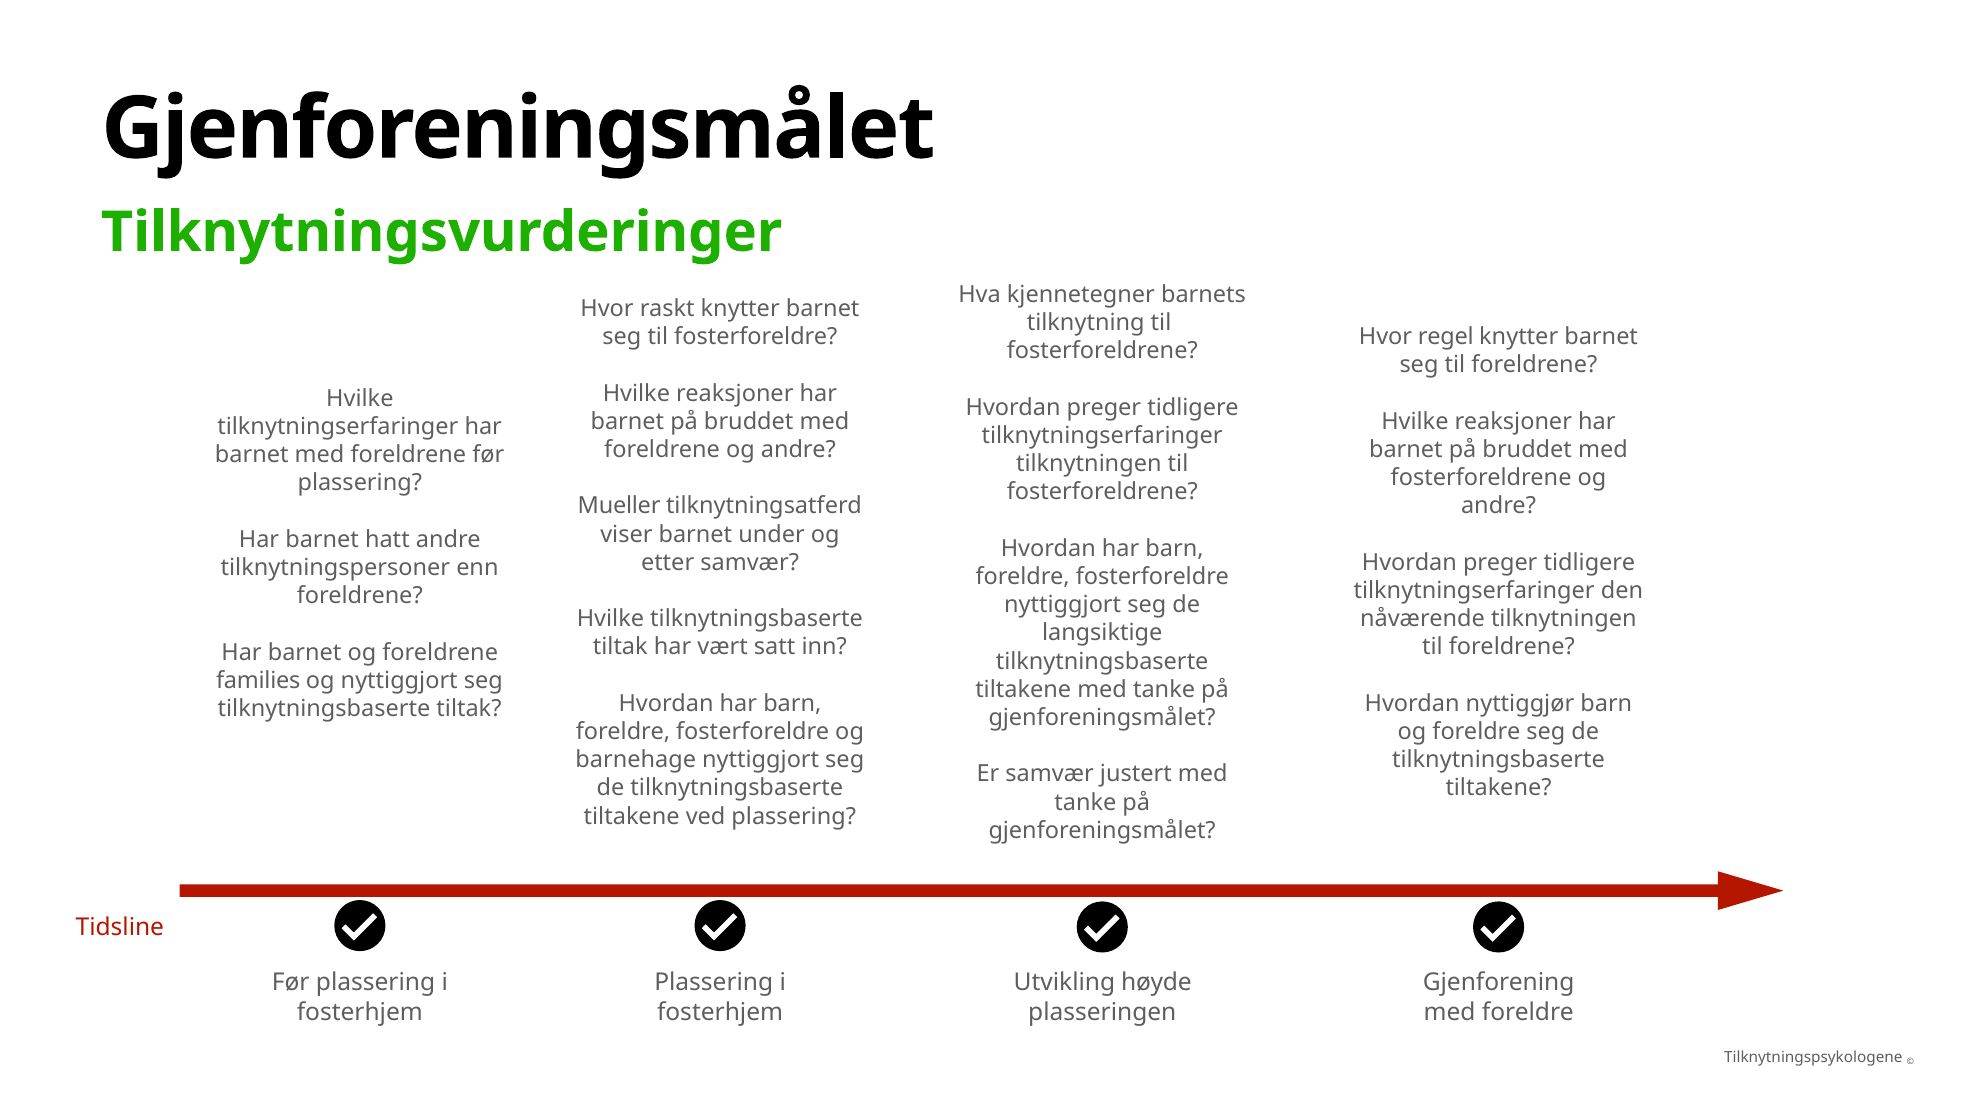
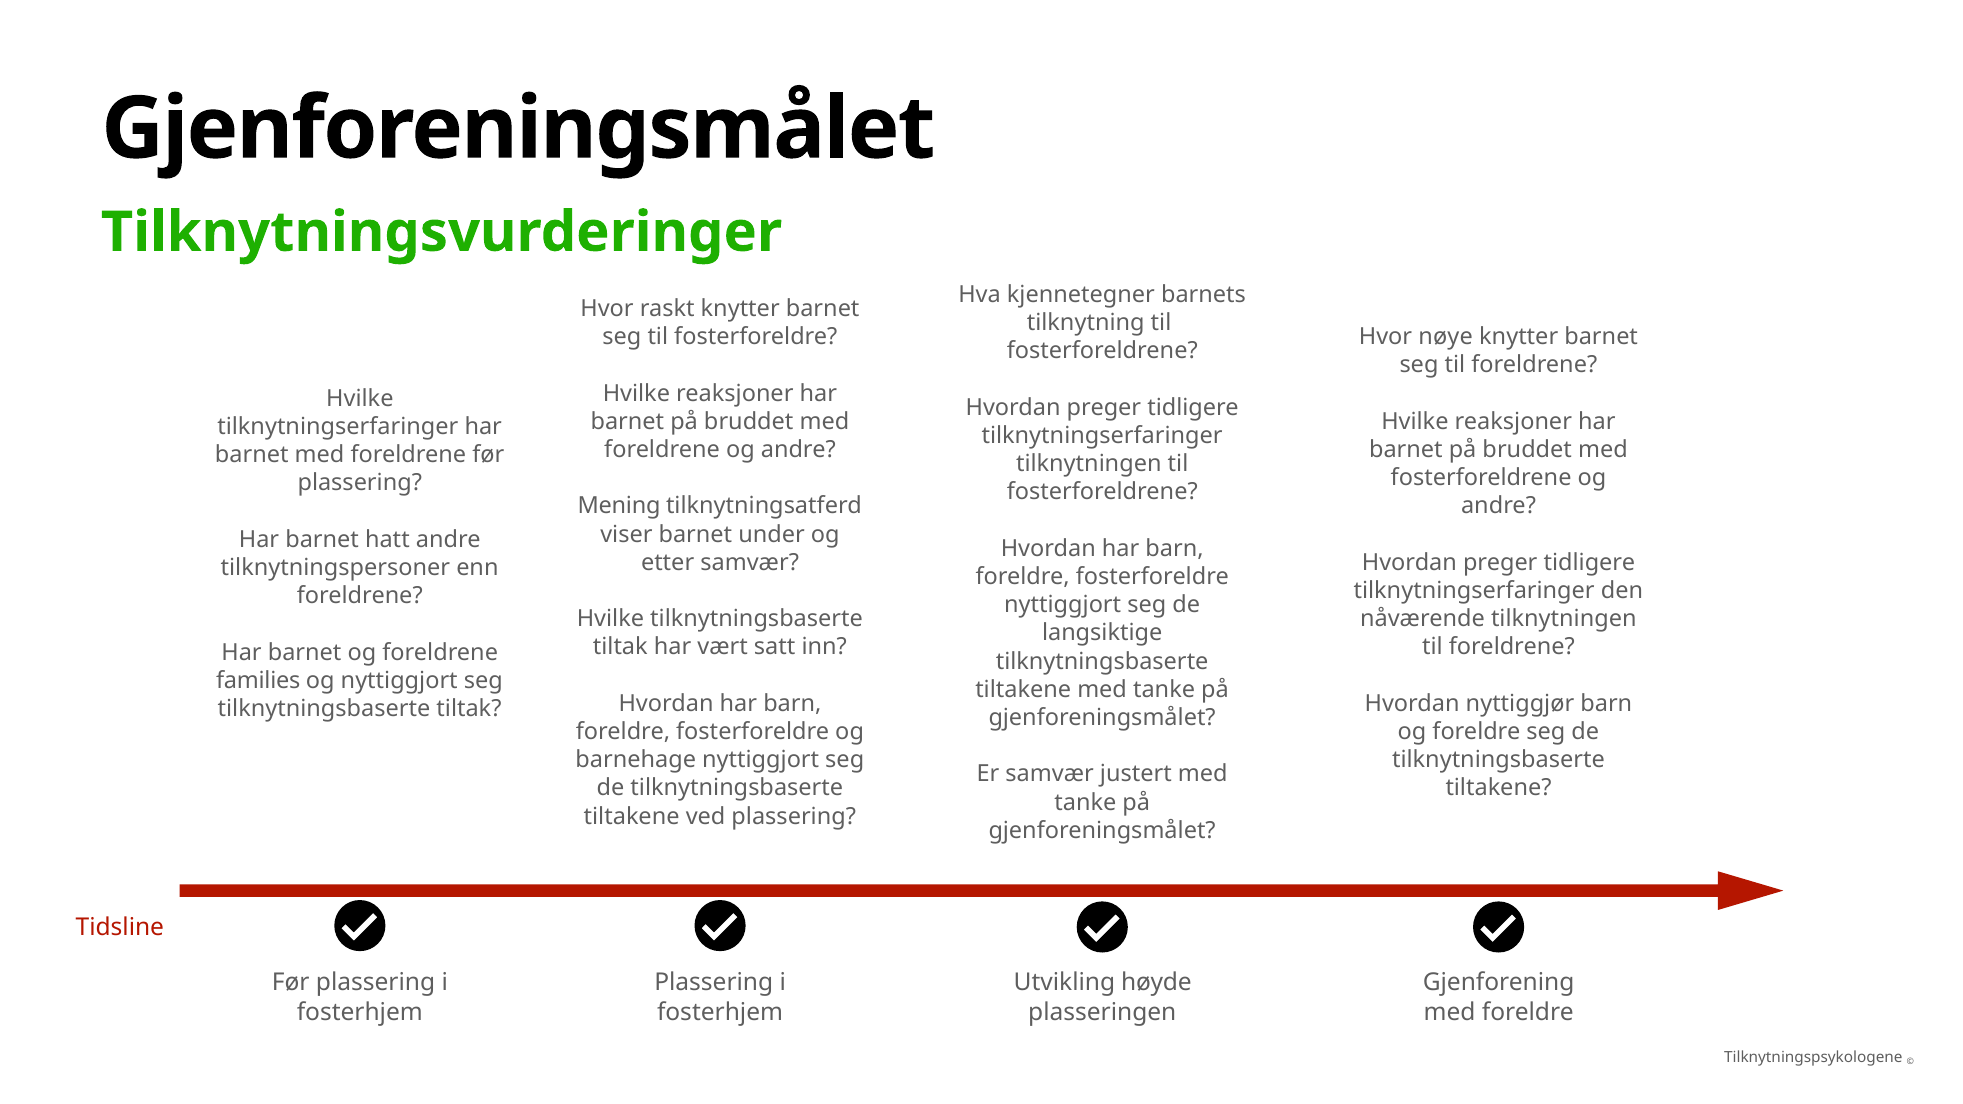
regel: regel -> nøye (1446, 337)
Mueller: Mueller -> Mening (619, 506)
